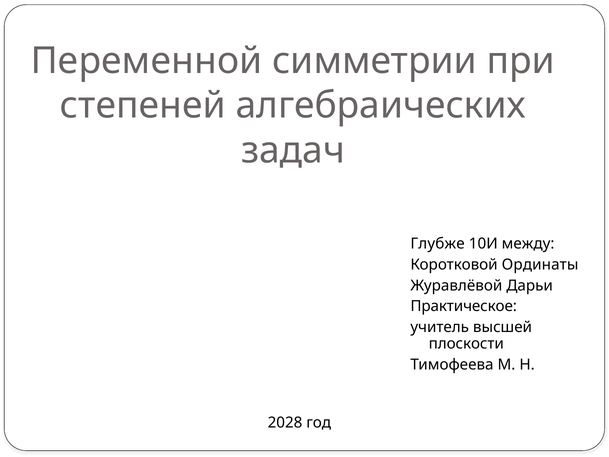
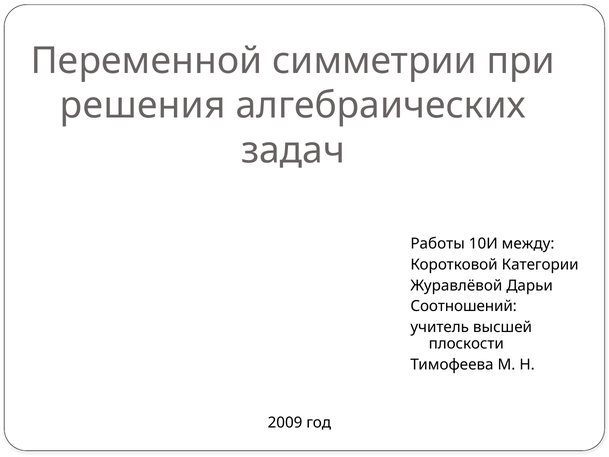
степеней: степеней -> решения (143, 106)
Глубже: Глубже -> Работы (438, 244)
Ординаты: Ординаты -> Категории (540, 264)
Практическое: Практическое -> Соотношений (464, 306)
2028: 2028 -> 2009 (285, 422)
